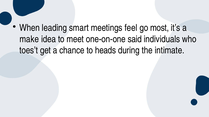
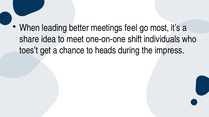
smart: smart -> better (79, 28)
make: make -> share (29, 39)
said: said -> shift (135, 39)
intimate: intimate -> impress (170, 51)
